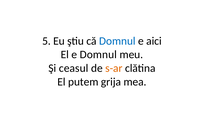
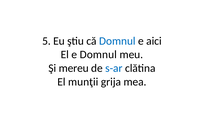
ceasul: ceasul -> mereu (74, 68)
s-ar colour: orange -> blue (114, 68)
putem: putem -> munţii (83, 82)
